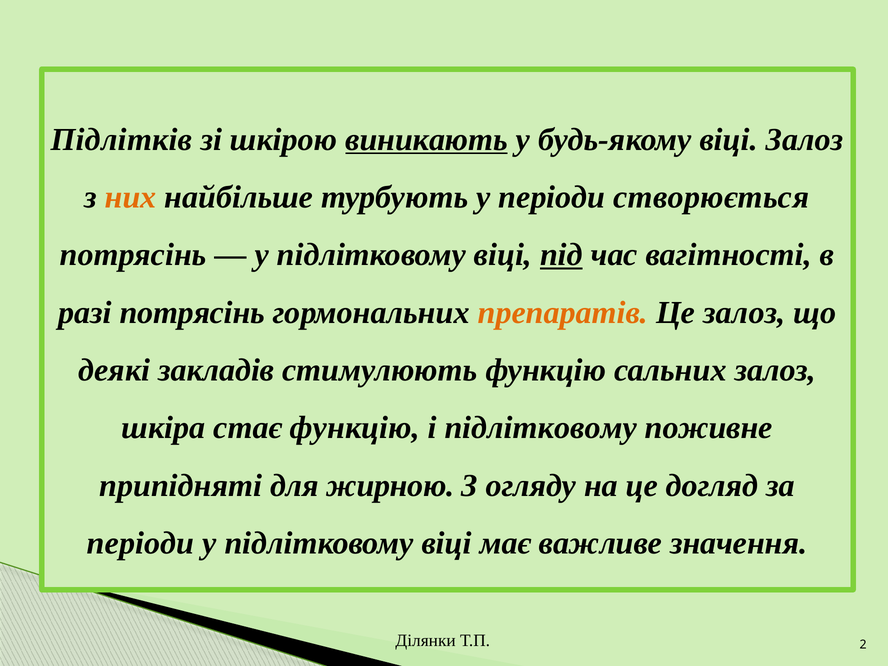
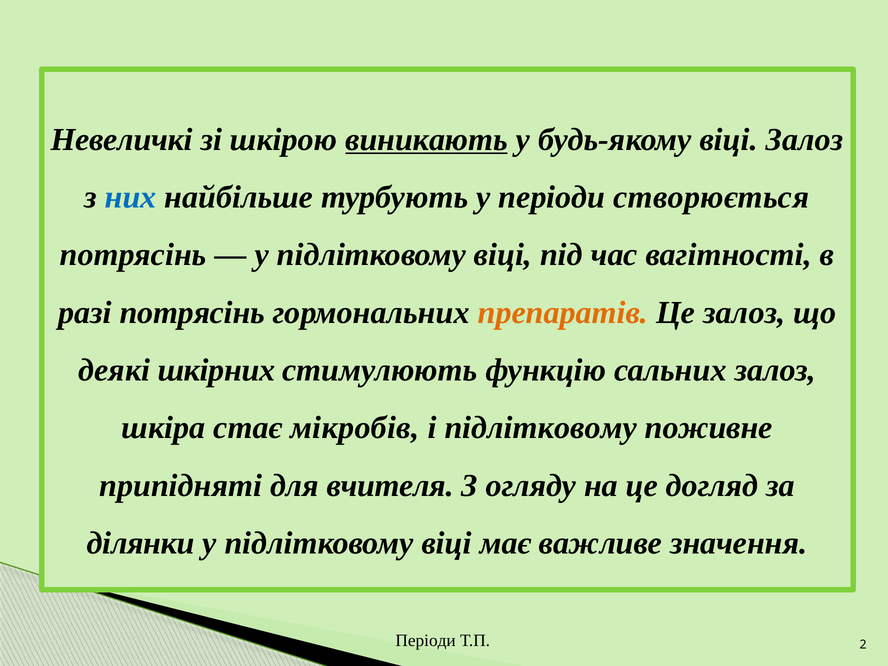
Підлітків: Підлітків -> Невеличкі (122, 139)
них colour: orange -> blue (131, 197)
під underline: present -> none (561, 255)
закладів: закладів -> шкірних (216, 370)
стає функцію: функцію -> мікробів (355, 428)
жирною: жирною -> вчителя (390, 486)
періоди: періоди -> ділянки (141, 543)
Ділянки: Ділянки -> Періоди (426, 640)
